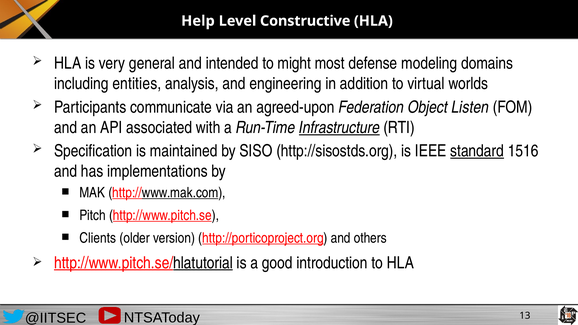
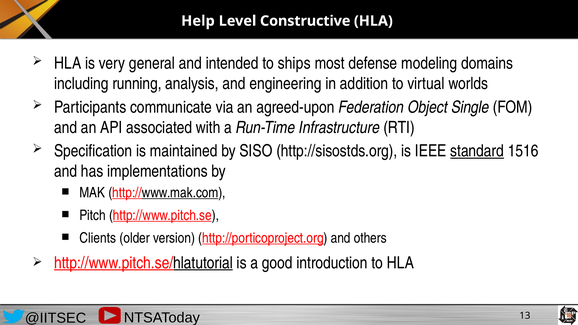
might: might -> ships (294, 63)
entities: entities -> running (137, 84)
Listen: Listen -> Single (470, 107)
Infrastructure underline: present -> none (339, 128)
